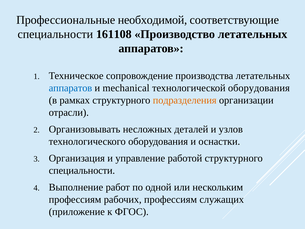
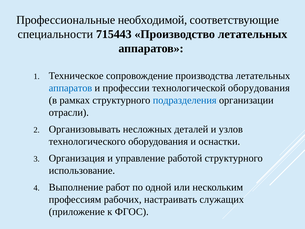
161108: 161108 -> 715443 (114, 34)
mechanical: mechanical -> профессии (126, 88)
подразделения colour: orange -> blue (185, 100)
специальности: специальности -> использование (82, 170)
рабочих профессиям: профессиям -> настраивать (171, 199)
